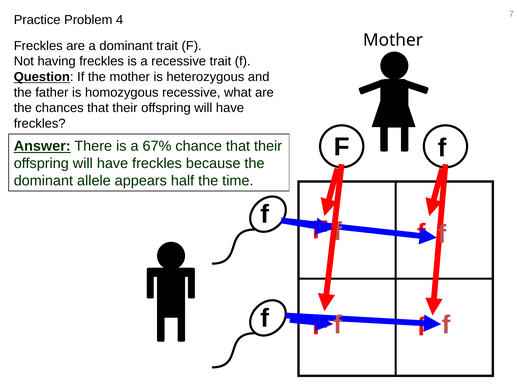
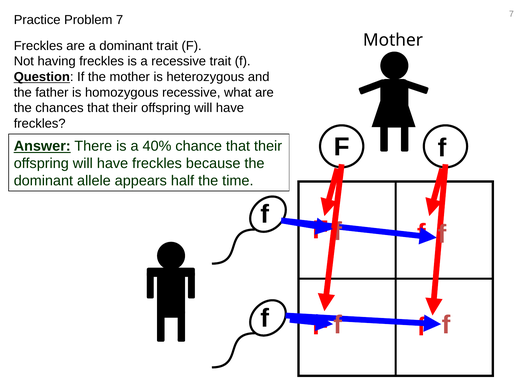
Problem 4: 4 -> 7 (120, 20)
67%: 67% -> 40% (157, 146)
